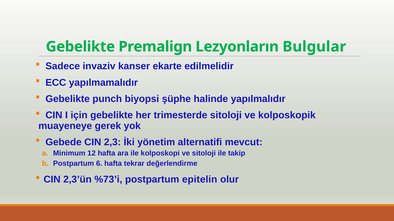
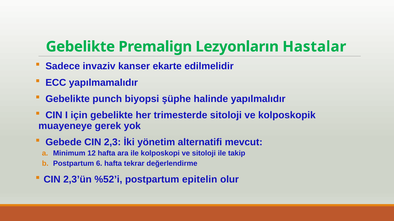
Bulgular: Bulgular -> Hastalar (314, 47)
%73’i: %73’i -> %52’i (108, 180)
